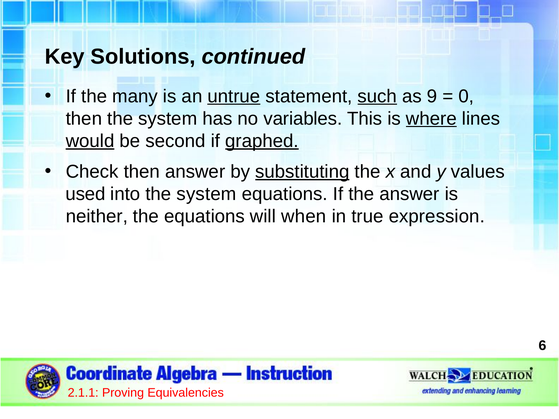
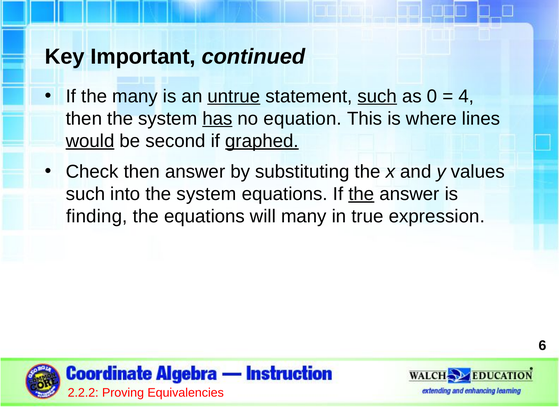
Solutions: Solutions -> Important (143, 57)
9: 9 -> 0 (432, 96)
0: 0 -> 4 (466, 96)
has underline: none -> present (217, 119)
variables: variables -> equation (303, 119)
where underline: present -> none (431, 119)
substituting underline: present -> none (302, 172)
used: used -> such (85, 194)
the underline: none -> present (361, 194)
neither: neither -> finding (97, 216)
will when: when -> many (304, 216)
2.1.1: 2.1.1 -> 2.2.2 (83, 393)
